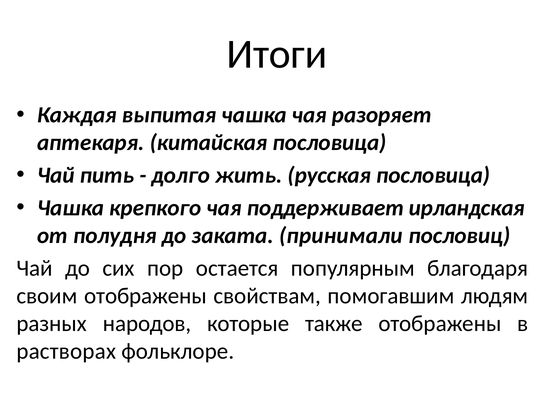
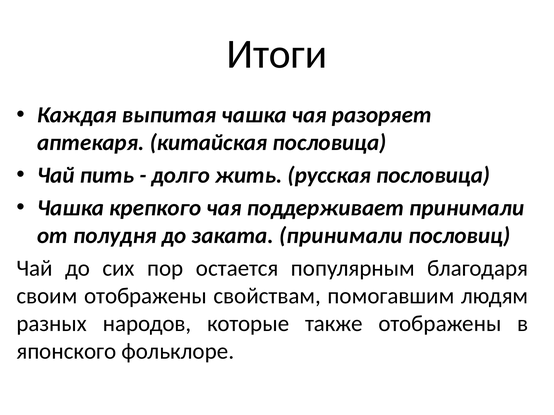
поддерживает ирландская: ирландская -> принимали (467, 208)
растворах: растворах -> японского (66, 352)
